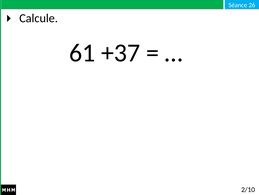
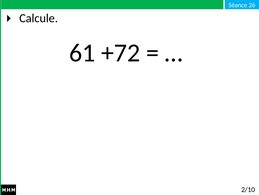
+37: +37 -> +72 (121, 53)
